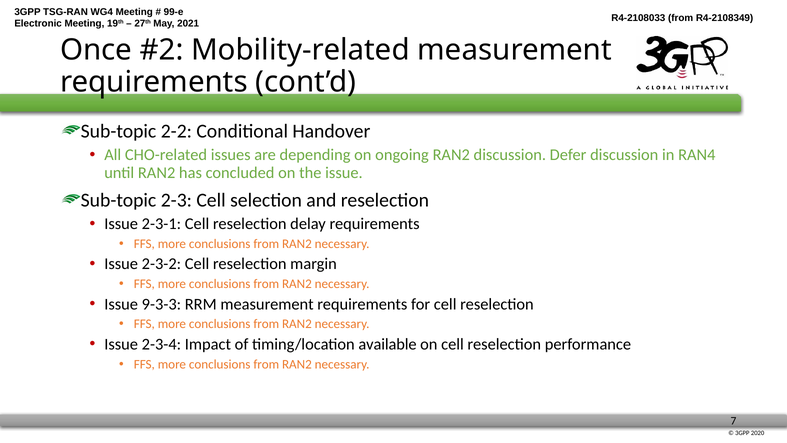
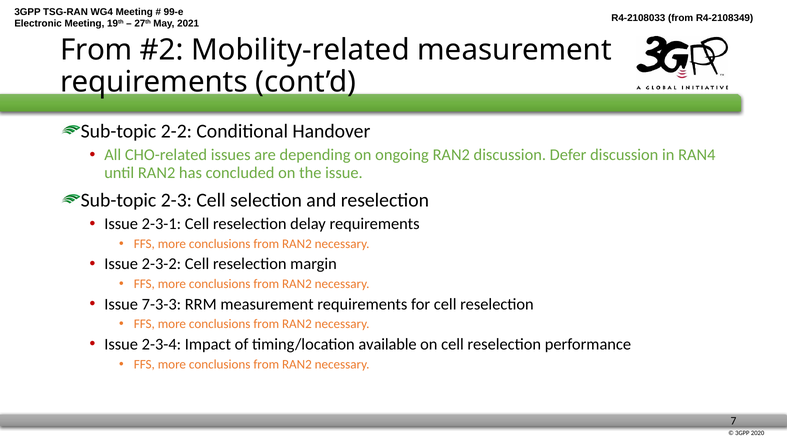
Once: Once -> From (96, 50)
9-3-3: 9-3-3 -> 7-3-3 (161, 304)
